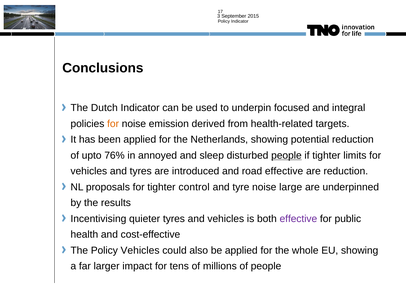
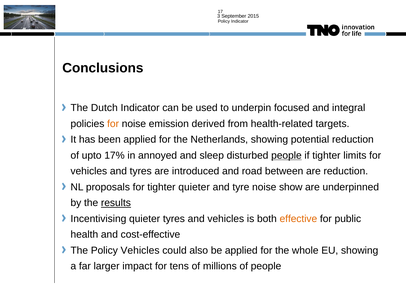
76%: 76% -> 17% (115, 156)
road effective: effective -> between (284, 172)
tighter control: control -> quieter (194, 187)
large: large -> show (291, 187)
results underline: none -> present (116, 203)
effective colour: purple -> orange (298, 219)
